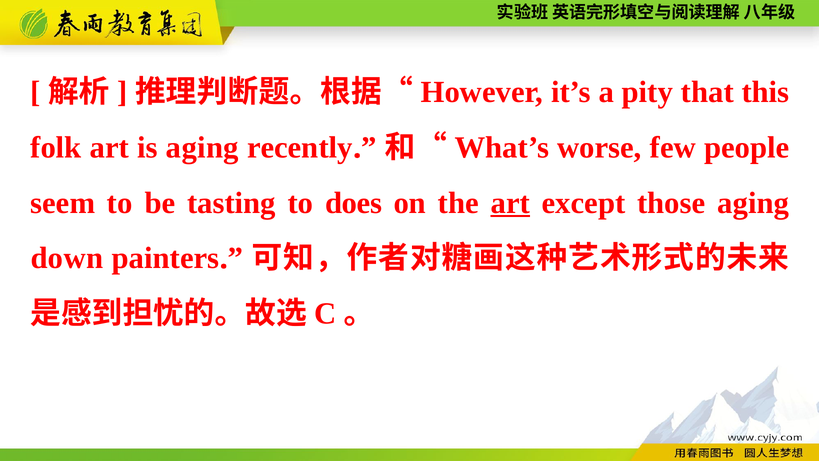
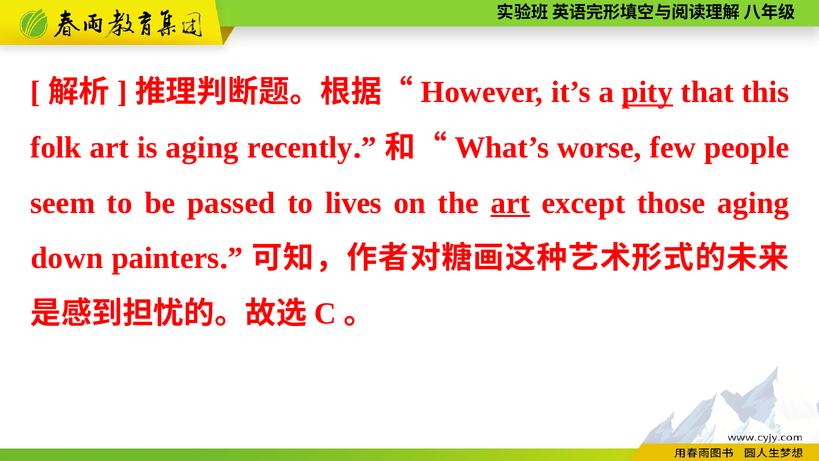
pity underline: none -> present (647, 92)
tasting: tasting -> passed (231, 203)
does: does -> lives (354, 203)
